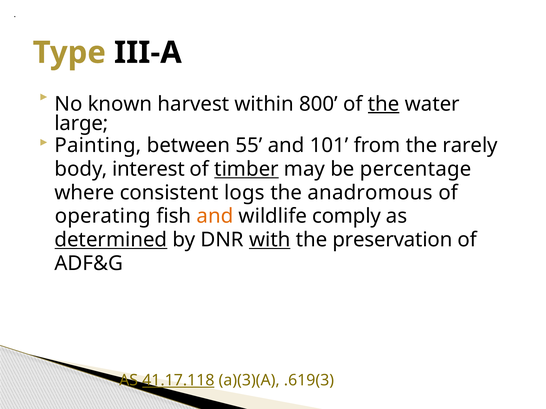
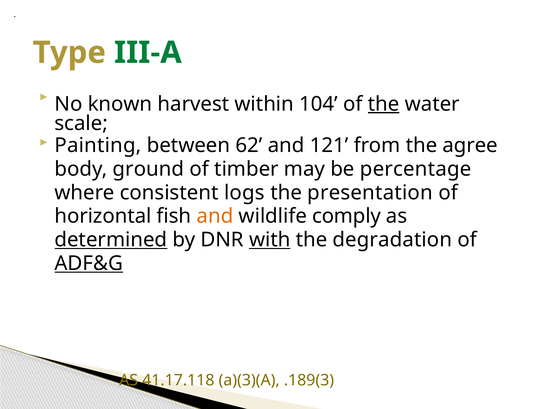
III-A colour: black -> green (148, 53)
800: 800 -> 104 (319, 104)
large: large -> scale (81, 124)
55: 55 -> 62 (249, 146)
101: 101 -> 121 (329, 146)
rarely: rarely -> agree (470, 146)
interest: interest -> ground (148, 169)
timber underline: present -> none (246, 169)
anadromous: anadromous -> presentation (370, 193)
operating: operating -> horizontal (103, 216)
preservation: preservation -> degradation (392, 240)
ADF&G underline: none -> present (89, 264)
41.17.118 underline: present -> none (178, 381)
.619(3: .619(3 -> .189(3 (309, 381)
